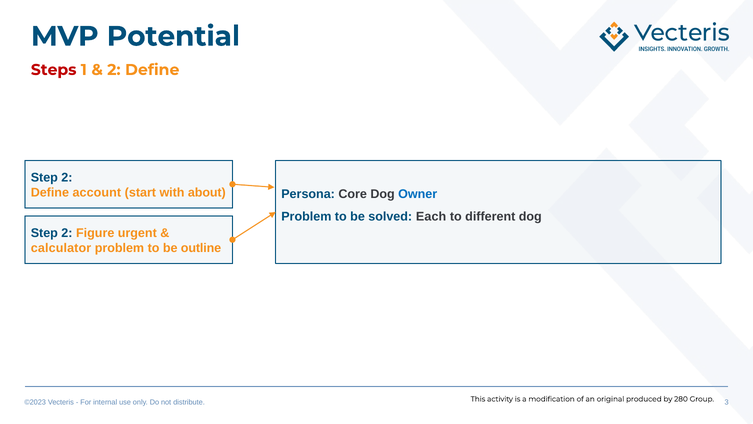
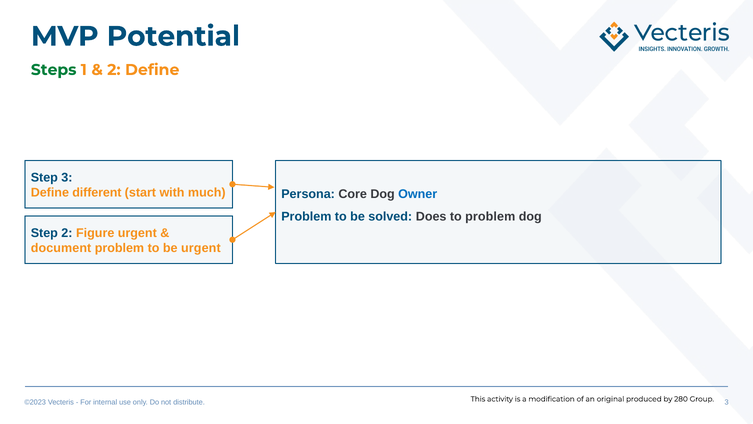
Steps colour: red -> green (54, 70)
2: 2 -> 3 (67, 177)
account: account -> different (97, 192)
about: about -> much (207, 192)
Each: Each -> Does (431, 216)
to different: different -> problem (490, 216)
calculator: calculator -> document (61, 248)
be outline: outline -> urgent (201, 248)
